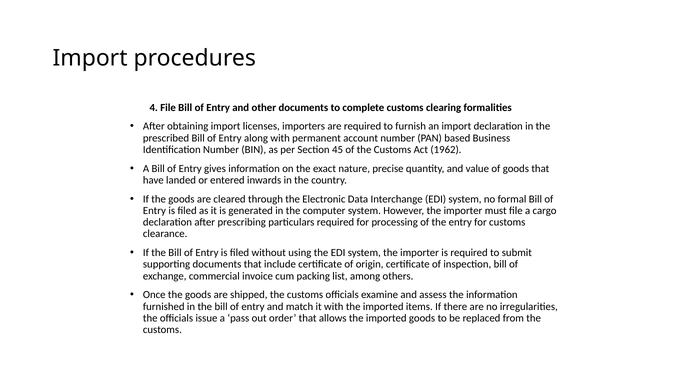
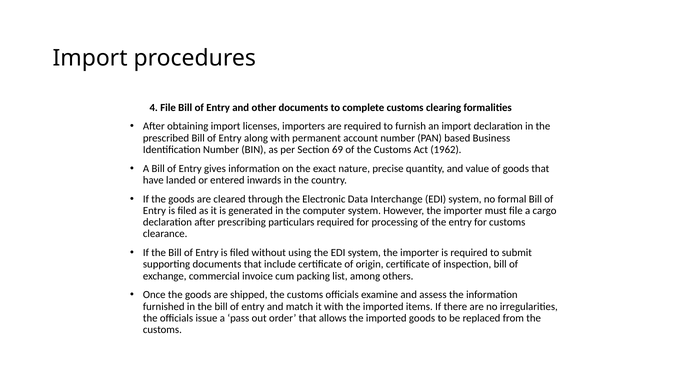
45: 45 -> 69 (338, 149)
